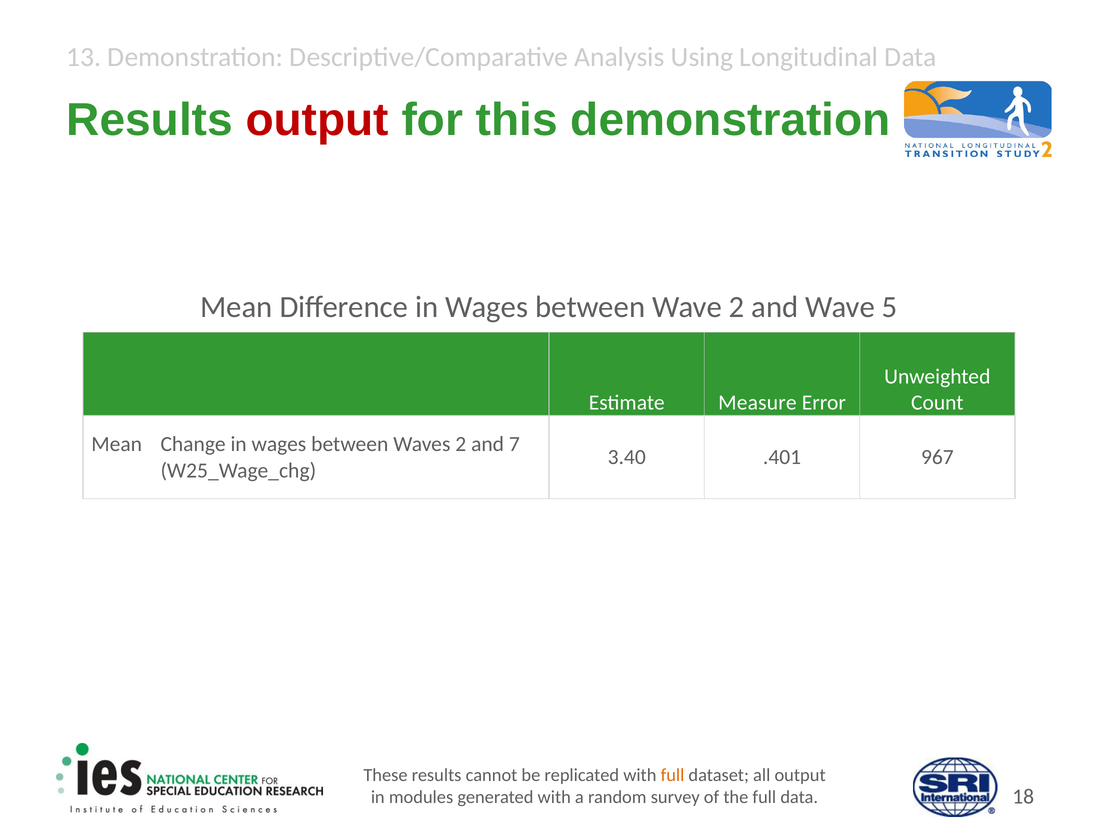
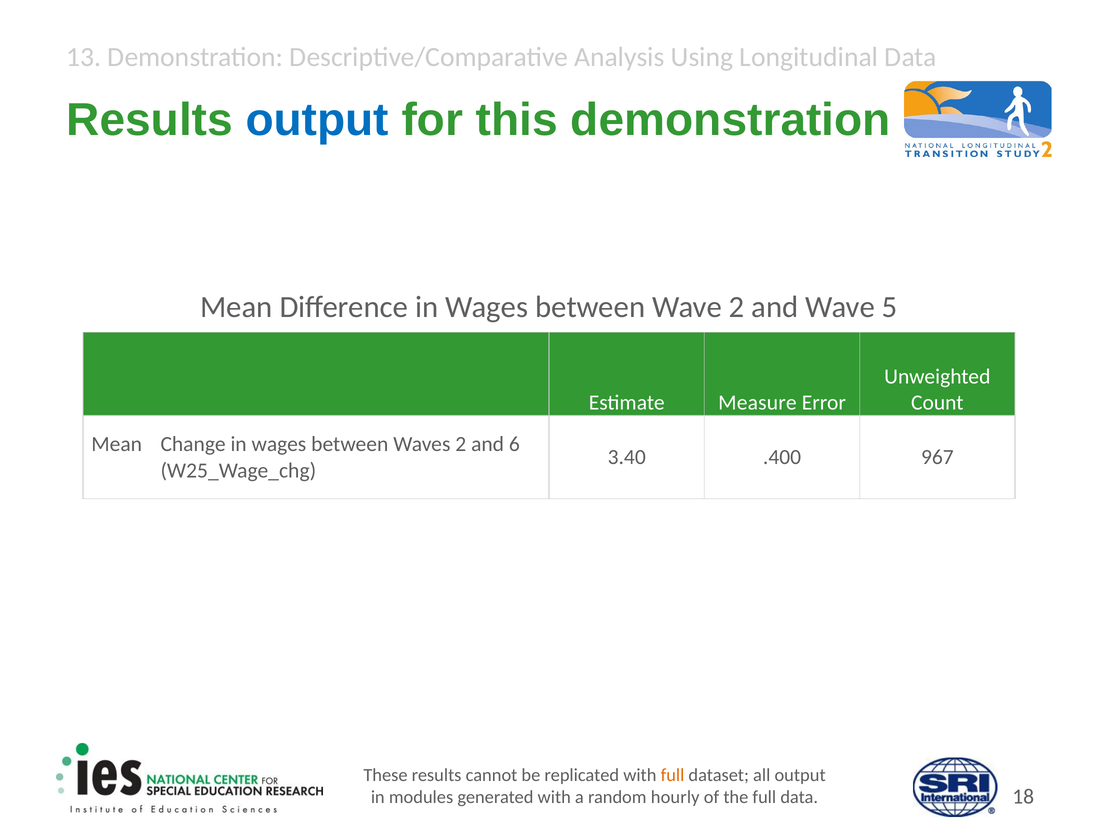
output colour: red -> blue (317, 120)
7: 7 -> 6 (514, 444)
.401: .401 -> .400 (782, 457)
survey: survey -> hourly (675, 796)
